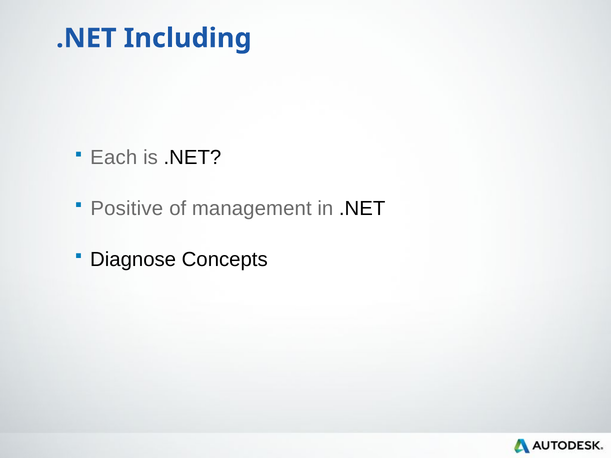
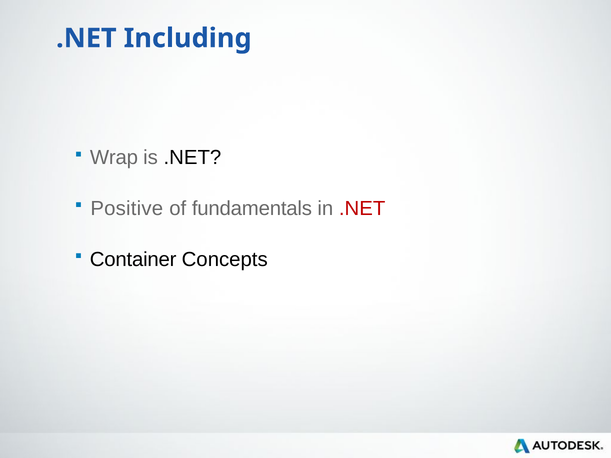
Each: Each -> Wrap (114, 158)
management: management -> fundamentals (252, 209)
.NET colour: black -> red (362, 209)
Diagnose: Diagnose -> Container (133, 259)
